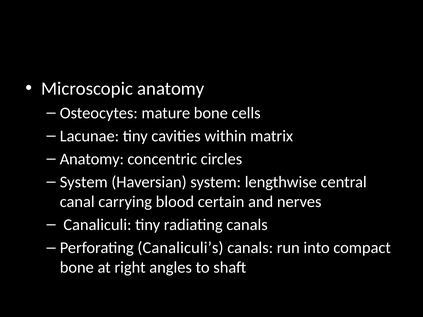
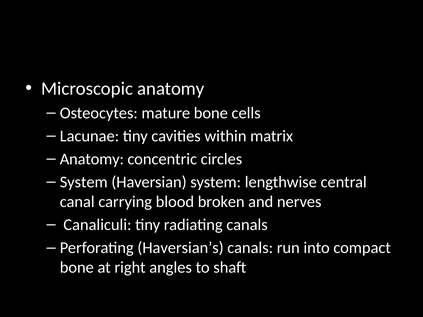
certain: certain -> broken (221, 202)
Canaliculi’s: Canaliculi’s -> Haversian’s (181, 248)
